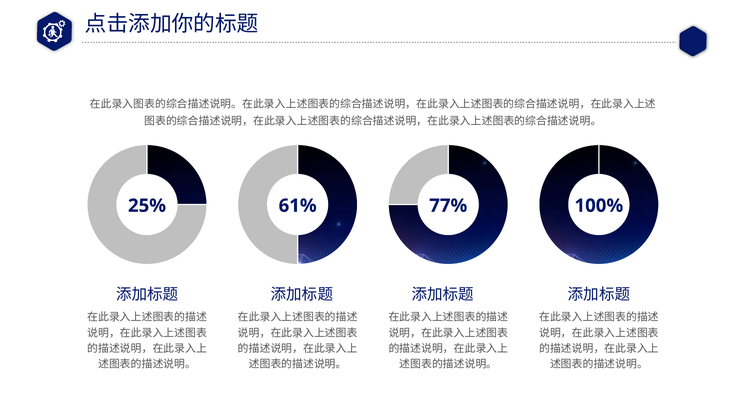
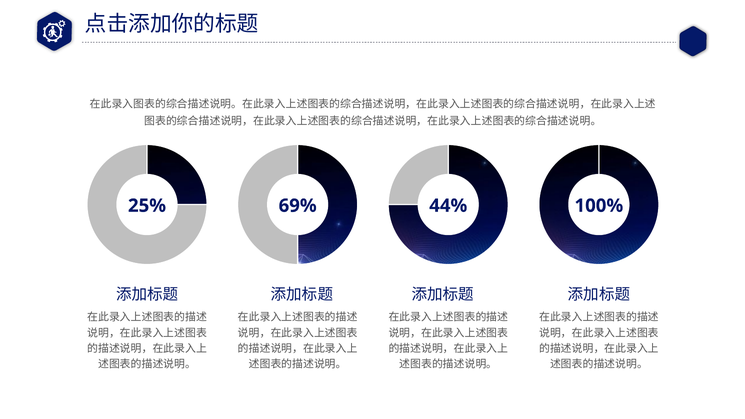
61%: 61% -> 69% (298, 206)
77%: 77% -> 44% (448, 206)
